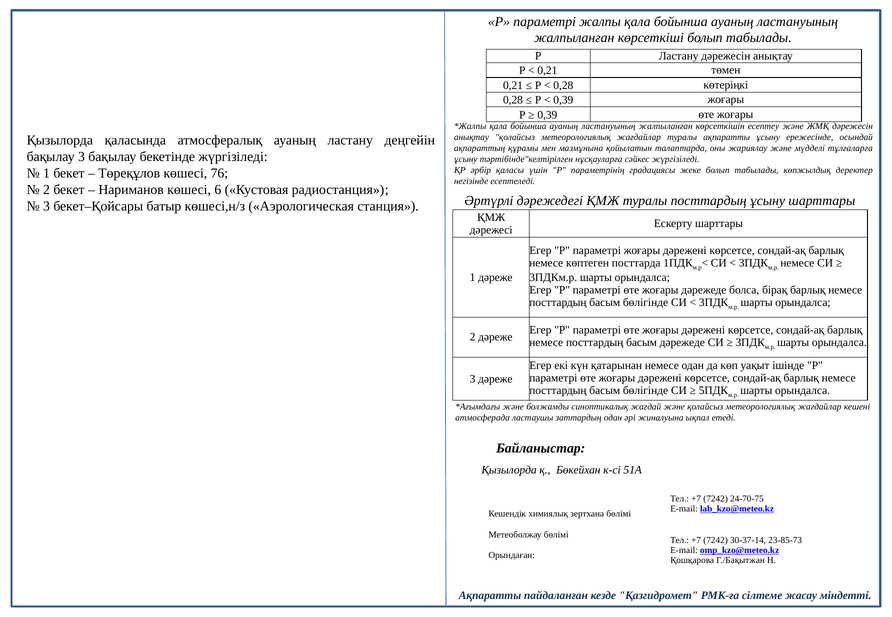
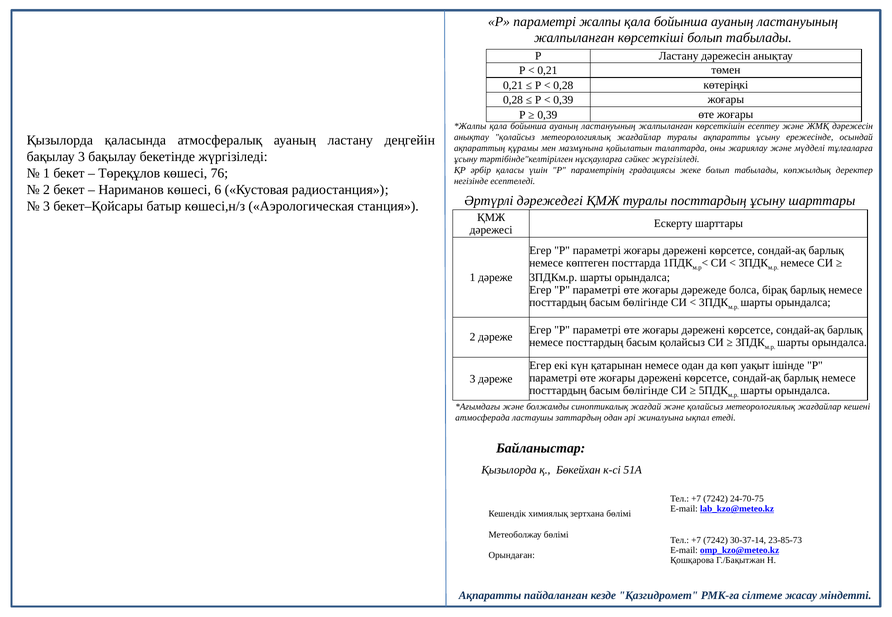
басым дәрежеде: дәрежеде -> қолайсыз (682, 343)
